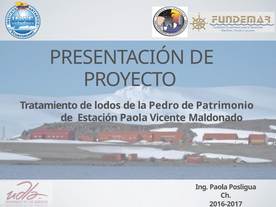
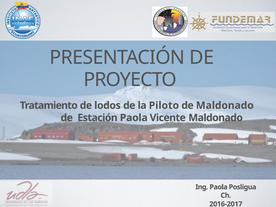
Pedro: Pedro -> Piloto (164, 105)
de Patrimonio: Patrimonio -> Maldonado (225, 105)
